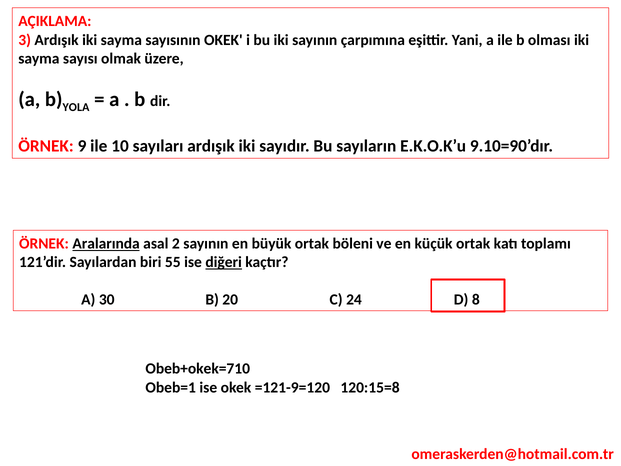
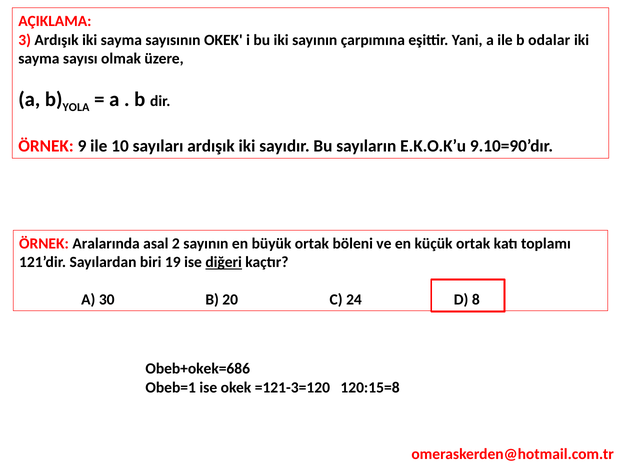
olması: olması -> odalar (549, 40)
Aralarında underline: present -> none (106, 243)
55: 55 -> 19 (173, 262)
Obeb+okek=710: Obeb+okek=710 -> Obeb+okek=686 (198, 369)
=121-9=120: =121-9=120 -> =121-3=120 (292, 387)
